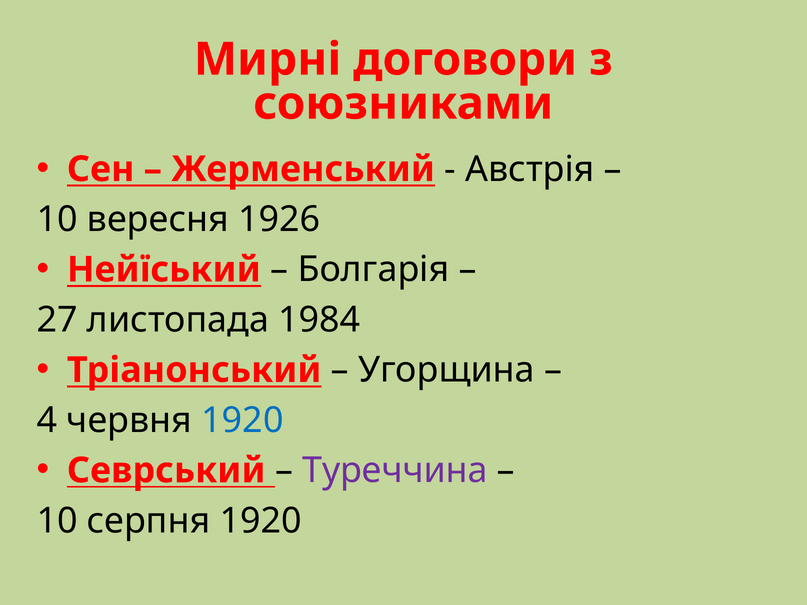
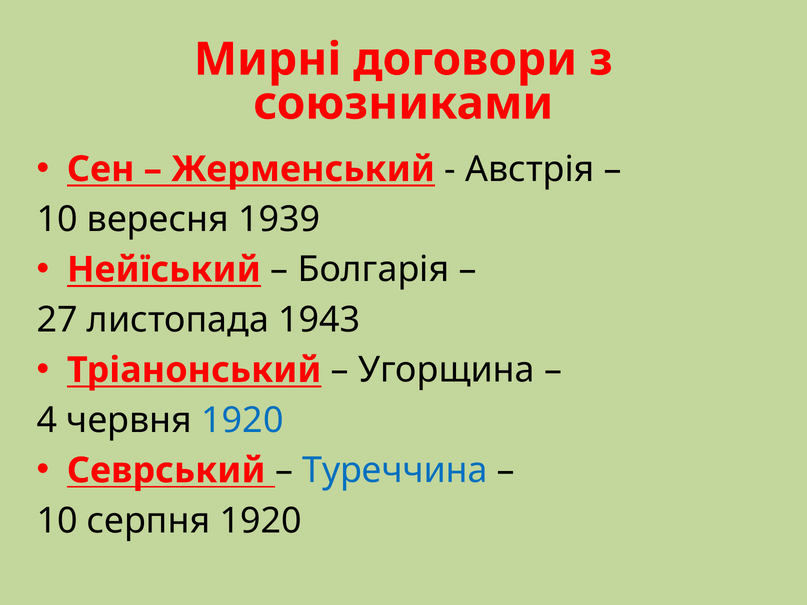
1926: 1926 -> 1939 (279, 220)
1984: 1984 -> 1943 (319, 320)
Туреччина colour: purple -> blue (395, 471)
